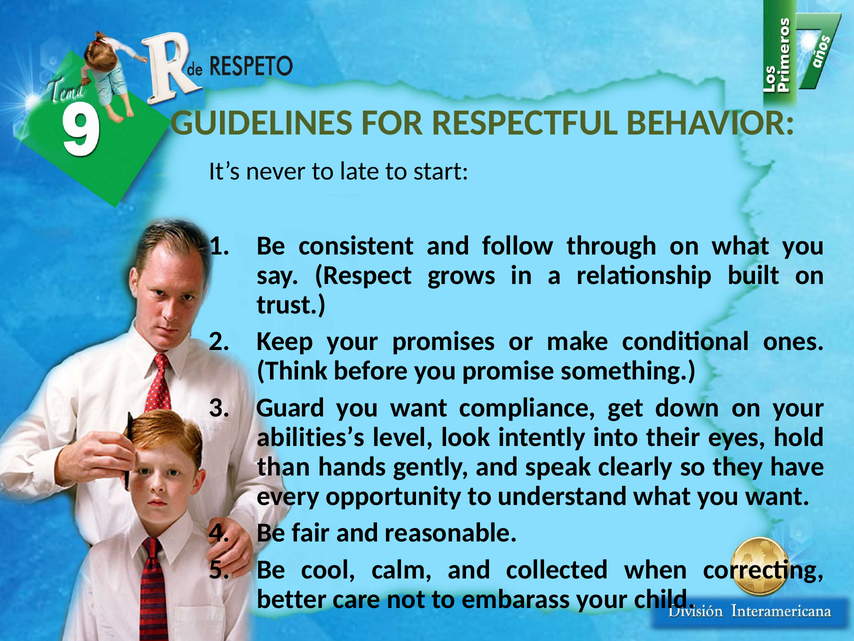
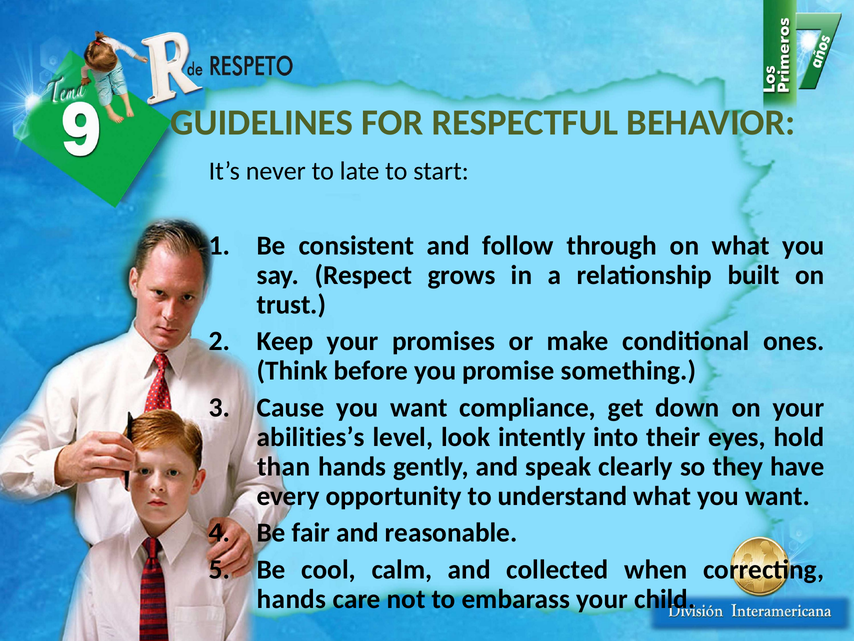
Guard: Guard -> Cause (290, 407)
better: better -> hands (292, 599)
